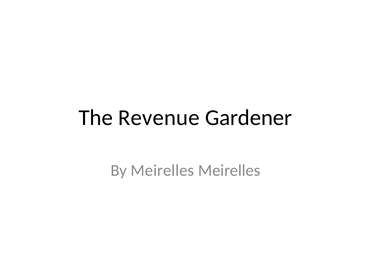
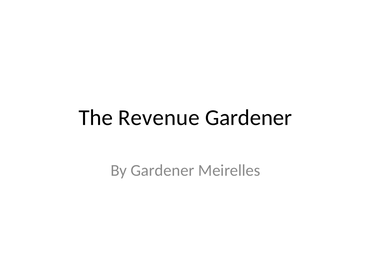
By Meirelles: Meirelles -> Gardener (162, 171)
